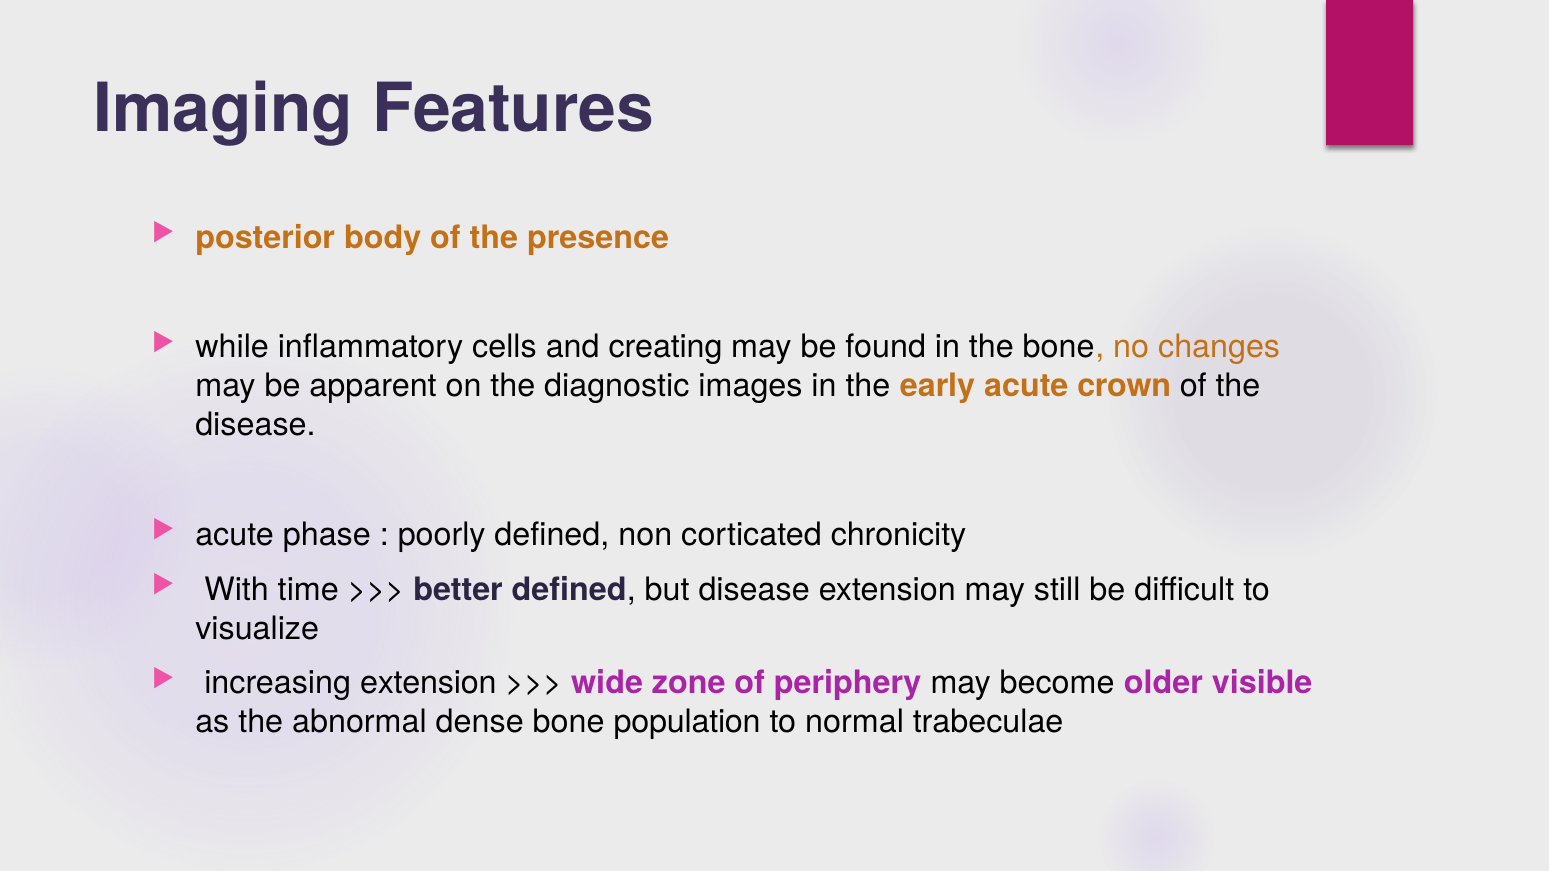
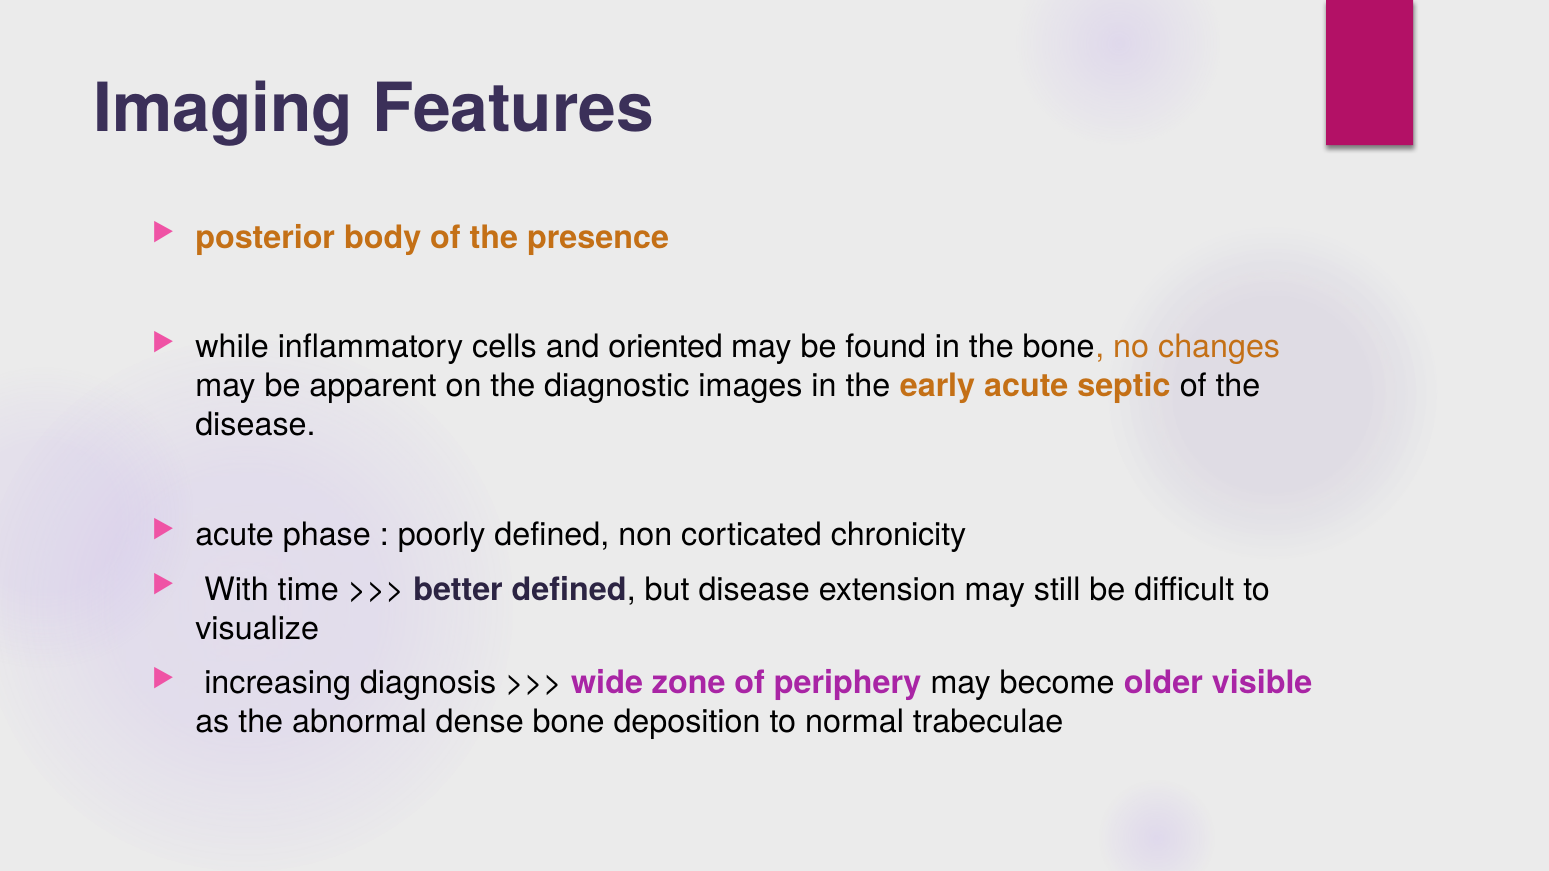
creating: creating -> oriented (666, 347)
crown: crown -> septic (1124, 386)
increasing extension: extension -> diagnosis (428, 684)
population: population -> deposition (687, 722)
